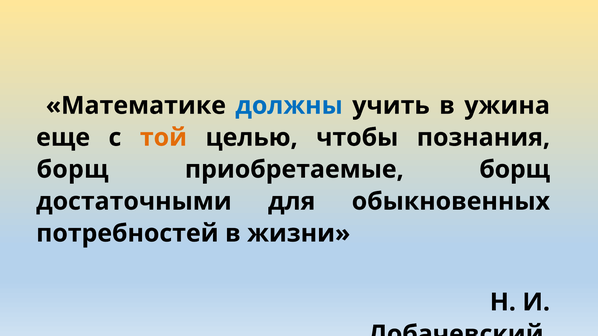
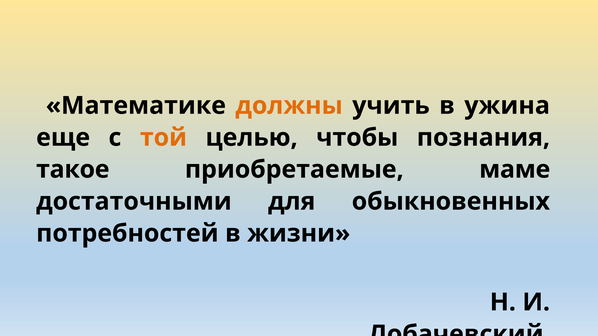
должны colour: blue -> orange (289, 106)
борщ: борщ -> такое (73, 170)
приобретаемые борщ: борщ -> маме (515, 170)
